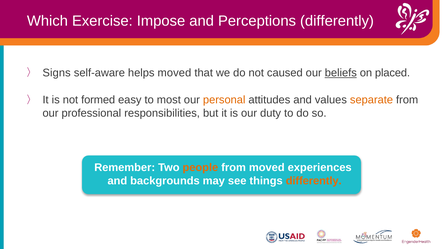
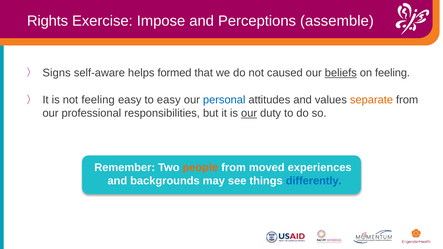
Which: Which -> Rights (47, 21)
Perceptions differently: differently -> assemble (337, 21)
helps moved: moved -> formed (175, 73)
on placed: placed -> feeling (393, 73)
not formed: formed -> feeling (98, 100)
to most: most -> easy (169, 100)
personal colour: orange -> blue (224, 100)
our underline: none -> present (249, 113)
differently colour: orange -> blue (314, 181)
